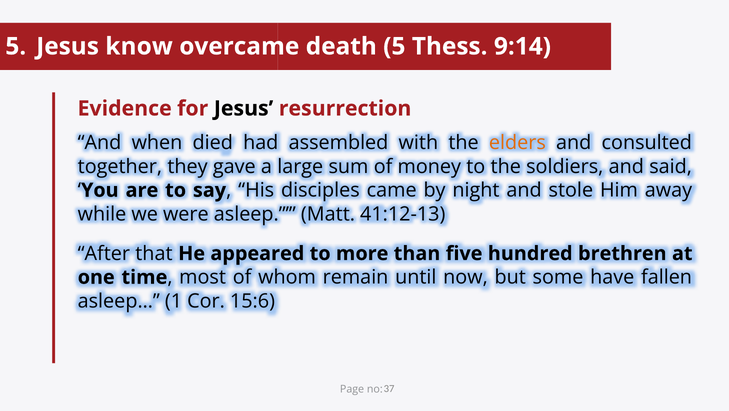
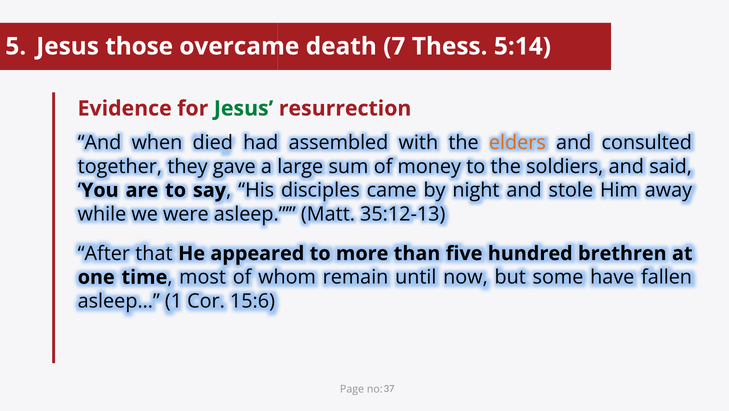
know: know -> those (139, 46)
death 5: 5 -> 7 (394, 46)
9:14: 9:14 -> 5:14 (522, 46)
Jesus colour: black -> green (244, 108)
41:12-13: 41:12-13 -> 35:12-13 (403, 214)
